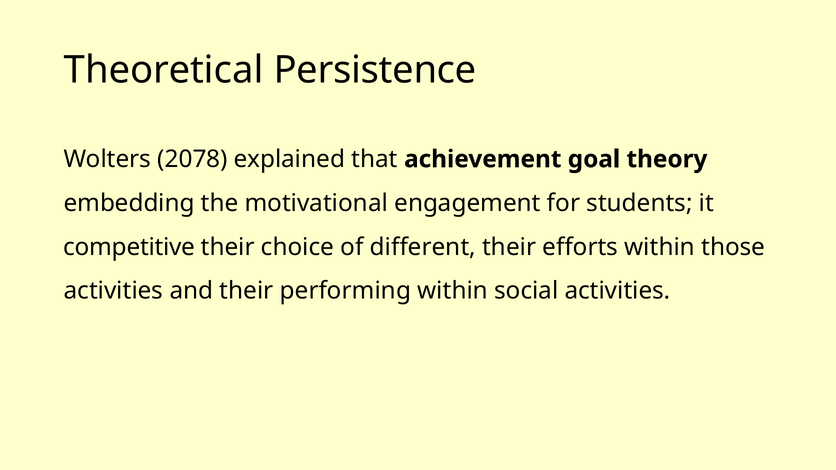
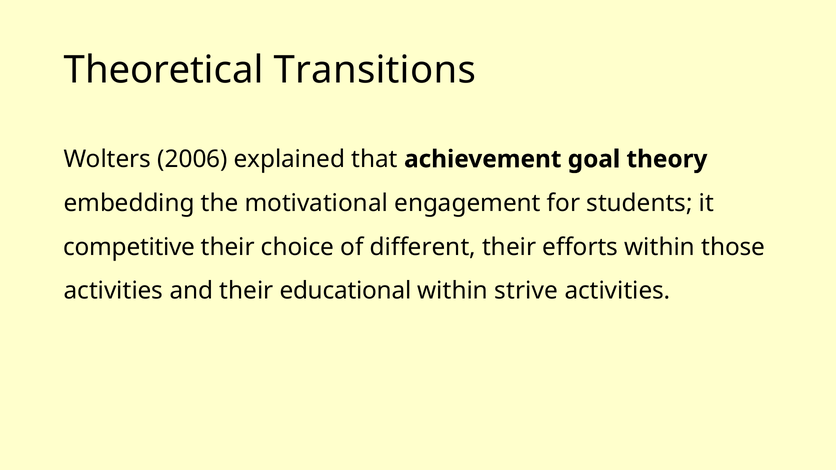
Persistence: Persistence -> Transitions (375, 70)
2078: 2078 -> 2006 (193, 159)
performing: performing -> educational (346, 291)
social: social -> strive (526, 291)
